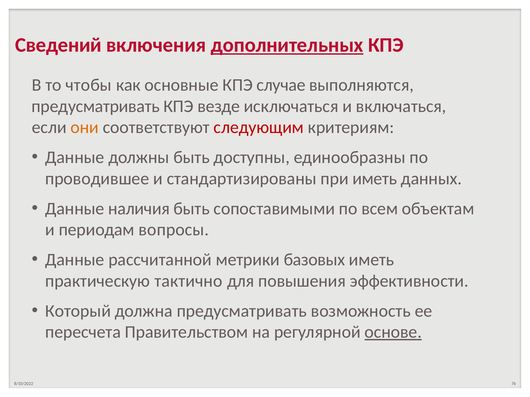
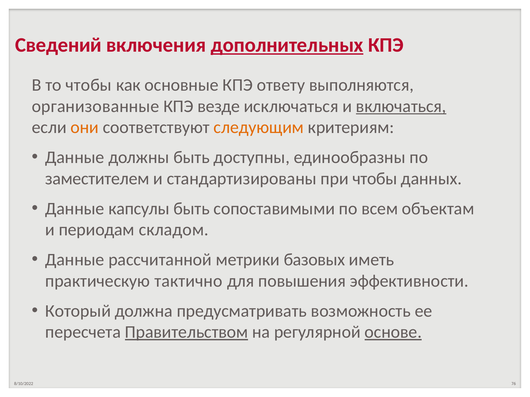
случае: случае -> ответу (281, 85)
предусматривать: предусматривать -> организованные (96, 106)
включаться underline: none -> present (401, 106)
следующим colour: red -> orange (259, 128)
проводившее: проводившее -> заместителем (97, 179)
при иметь: иметь -> чтобы (375, 179)
наличия: наличия -> капсулы (139, 209)
вопросы: вопросы -> складом (174, 230)
Правительством underline: none -> present (187, 332)
